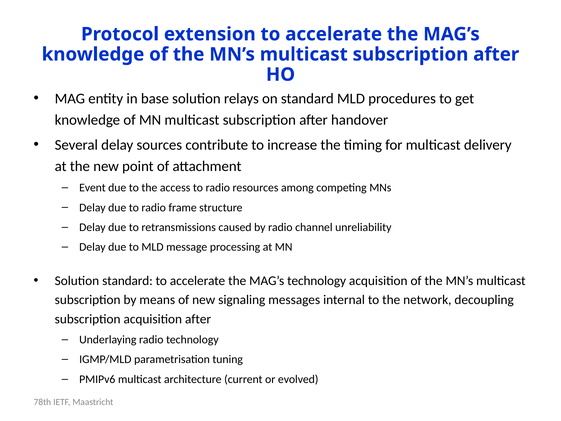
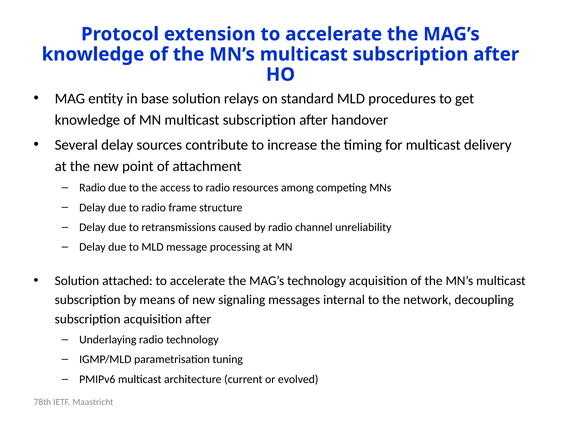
Event: Event -> Radio (92, 188)
Solution standard: standard -> attached (127, 281)
